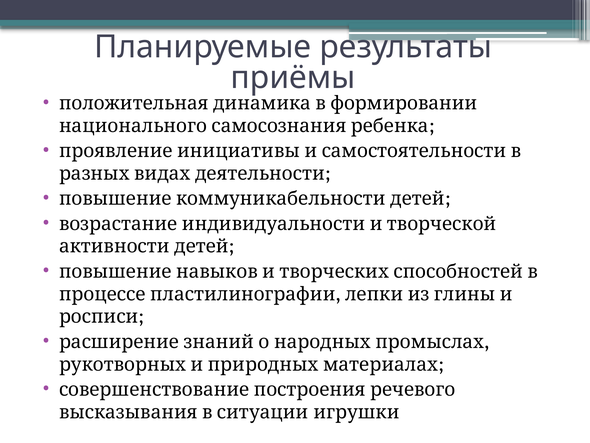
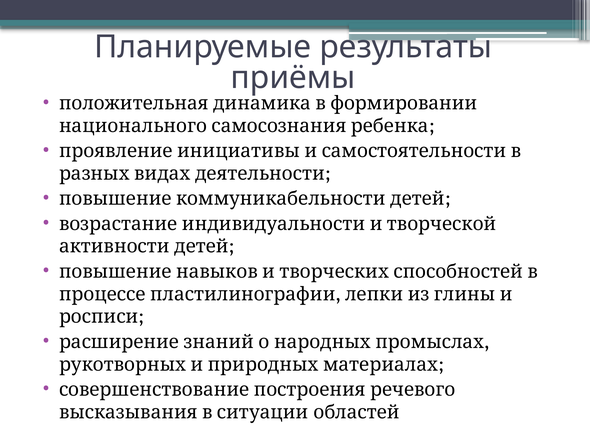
игрушки: игрушки -> областей (356, 412)
